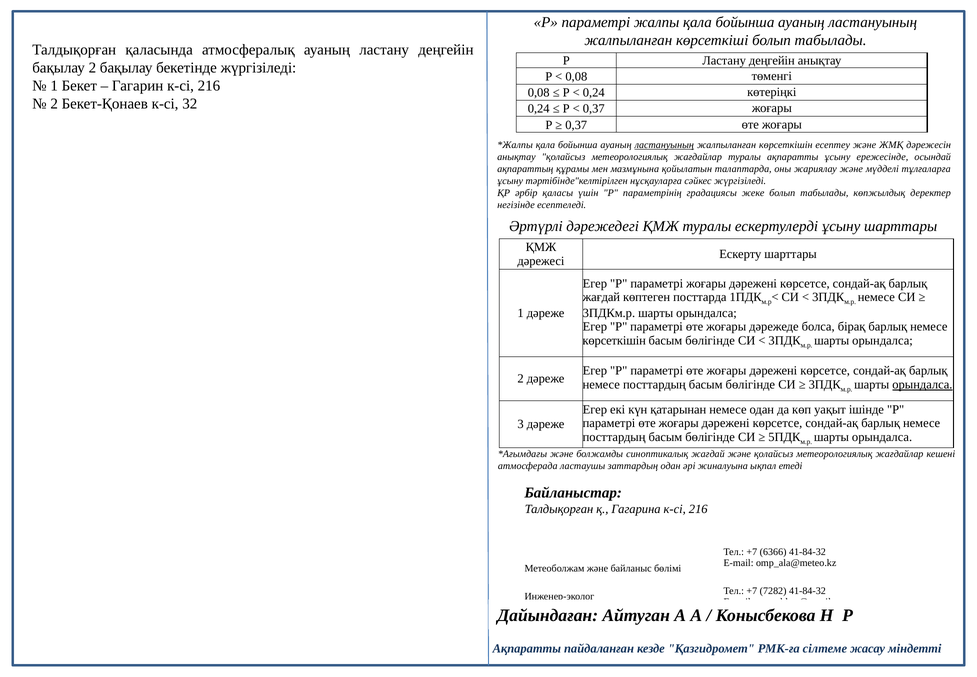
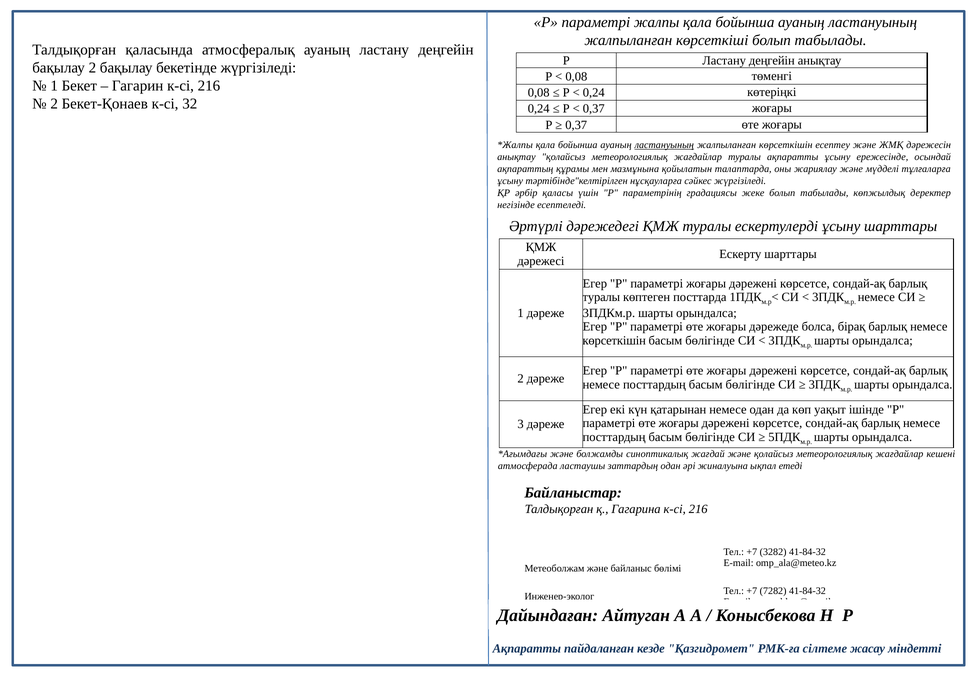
жағдай: жағдай -> туралы (601, 297)
орындалса underline: present -> none (922, 384)
6366: 6366 -> 3282 (773, 551)
